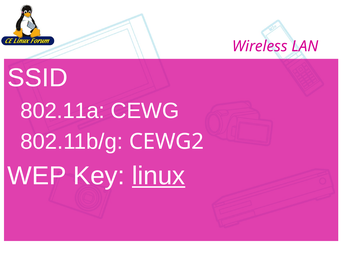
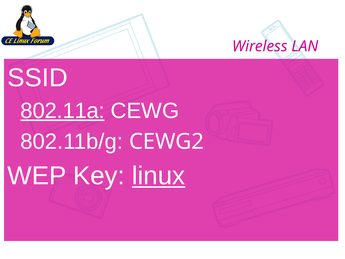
802.11a underline: none -> present (63, 111)
